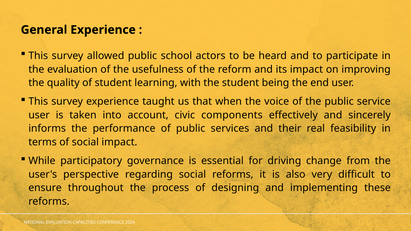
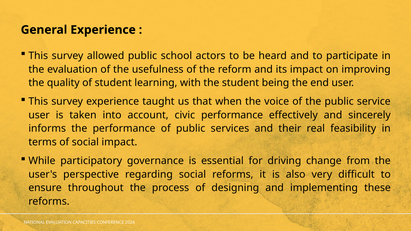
civic components: components -> performance (232, 115)
